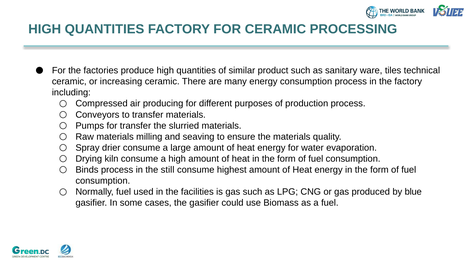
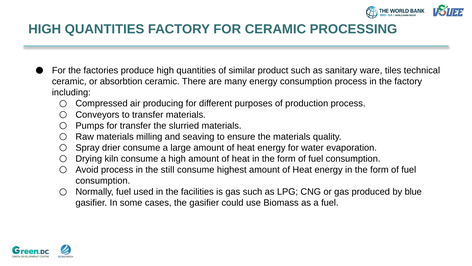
increasing: increasing -> absorbtion (121, 81)
Binds: Binds -> Avoid (87, 170)
